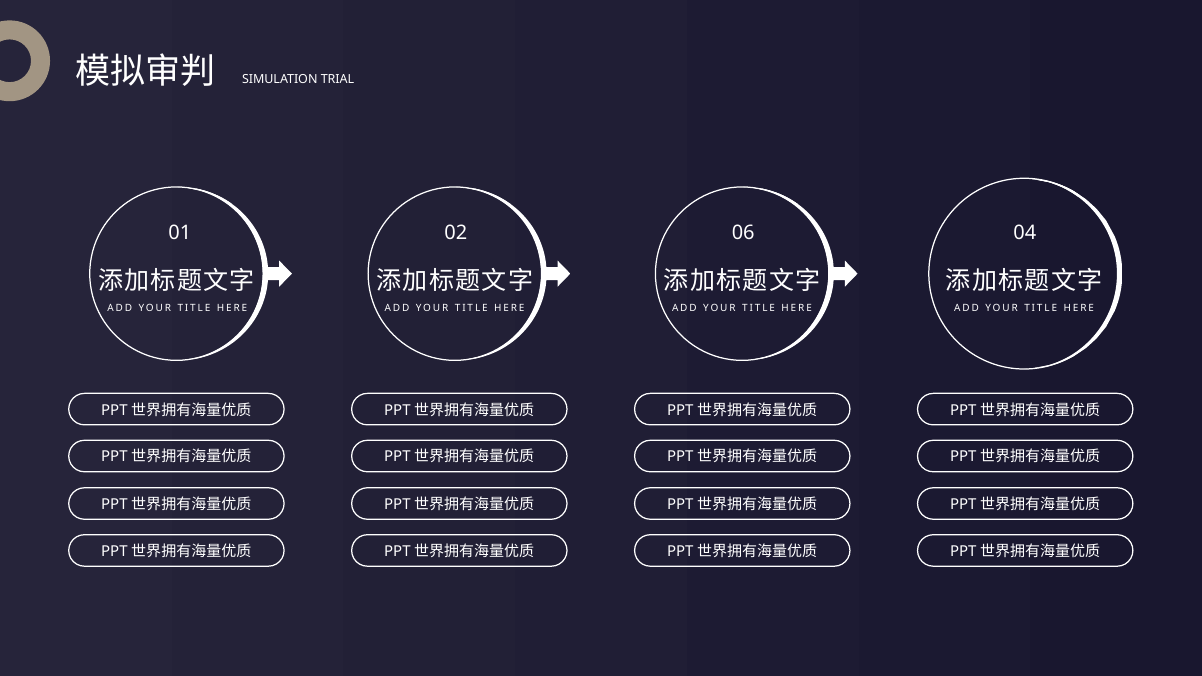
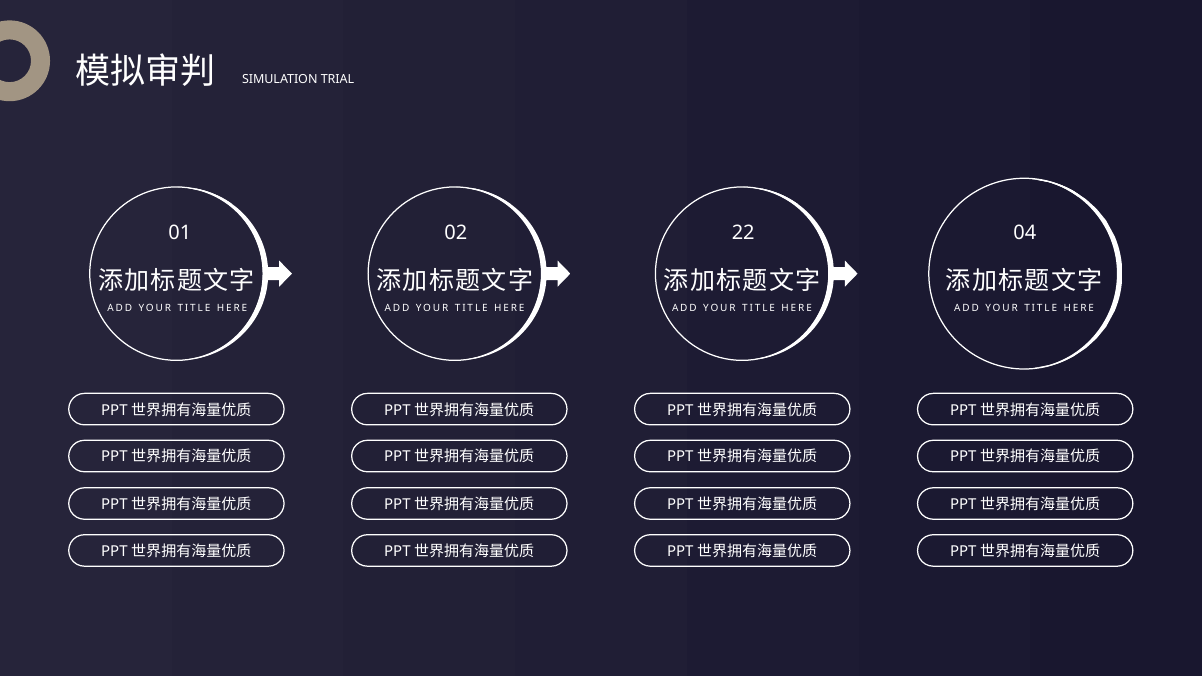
06: 06 -> 22 (743, 233)
